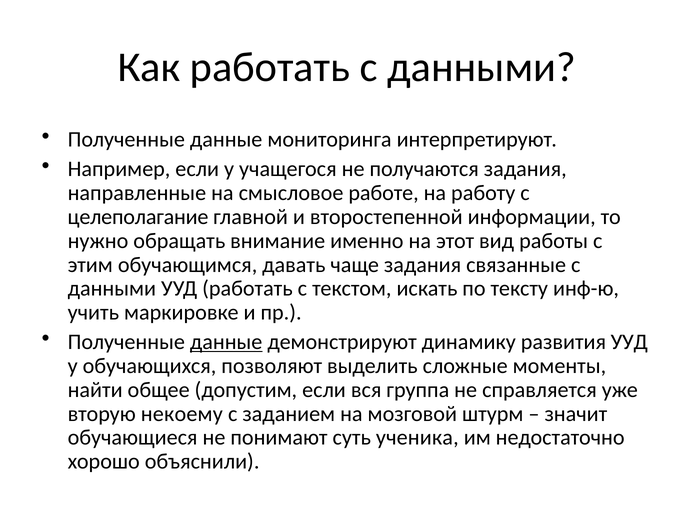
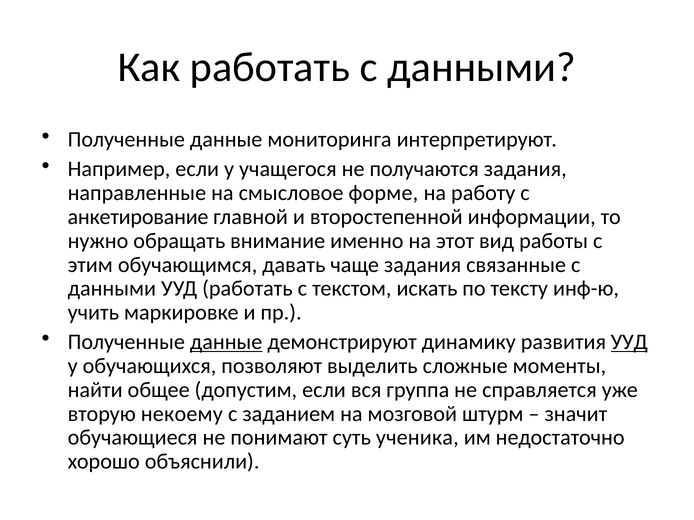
работе: работе -> форме (383, 193)
целеполагание: целеполагание -> анкетирование (138, 217)
УУД underline: none -> present (629, 342)
